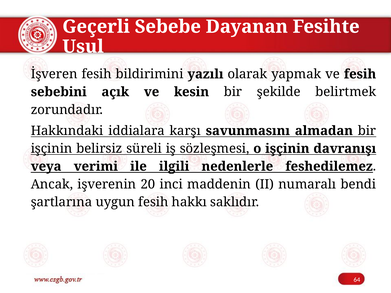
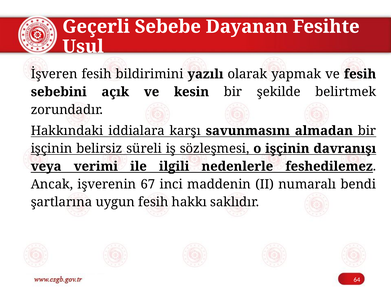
20: 20 -> 67 (148, 184)
